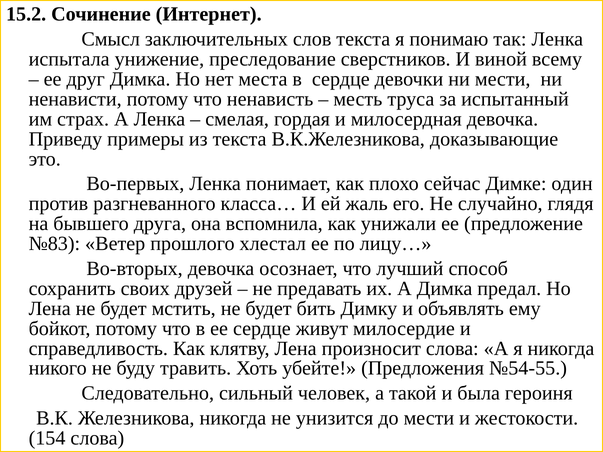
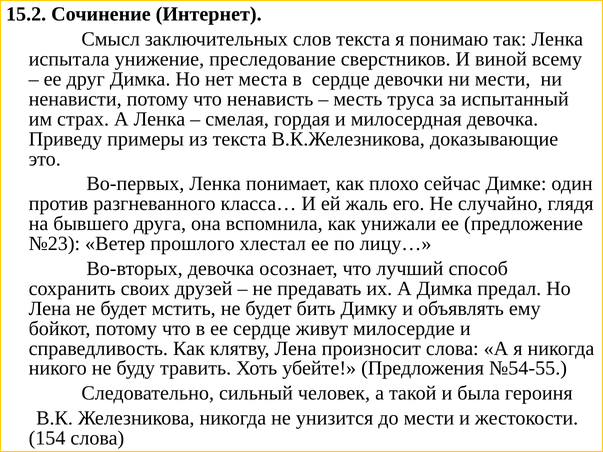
№83: №83 -> №23 (54, 244)
